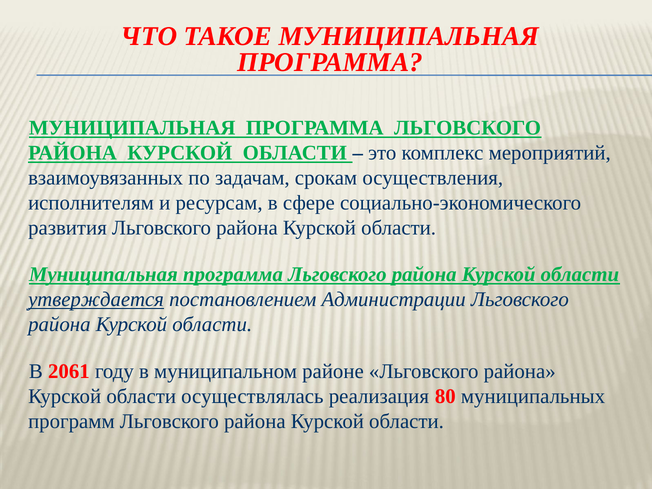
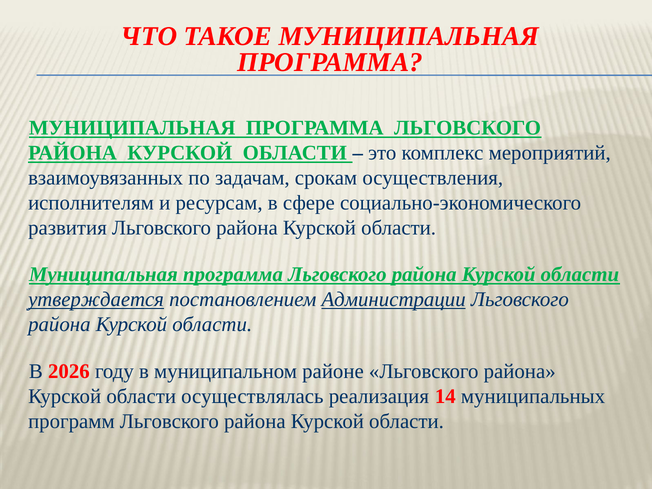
Администрации underline: none -> present (394, 300)
2061: 2061 -> 2026 (69, 371)
80: 80 -> 14 (445, 396)
